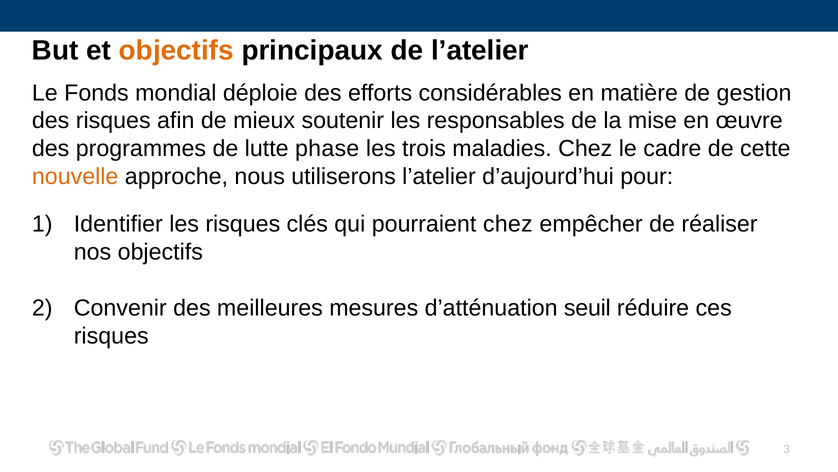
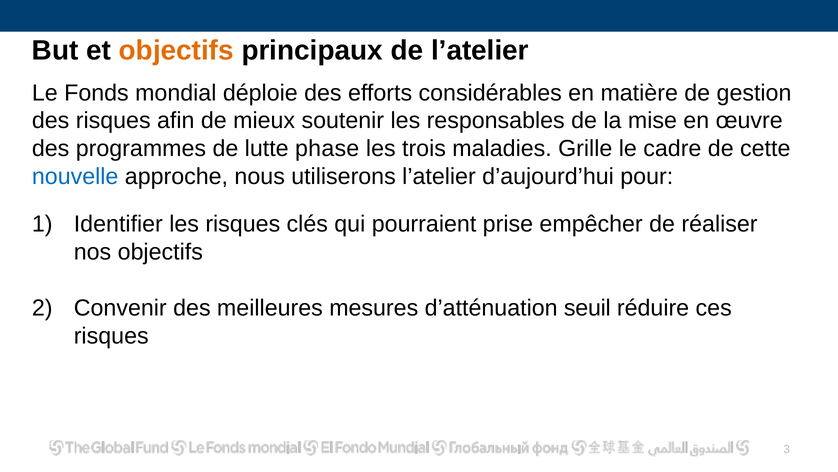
maladies Chez: Chez -> Grille (585, 149)
nouvelle colour: orange -> blue (75, 176)
pourraient chez: chez -> prise (508, 224)
